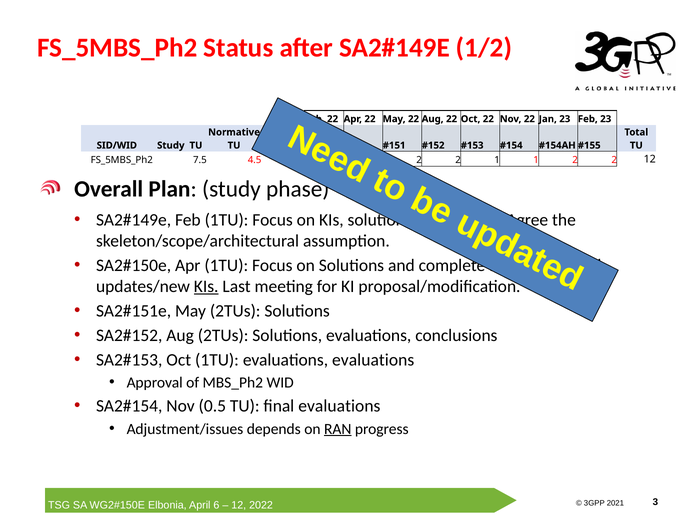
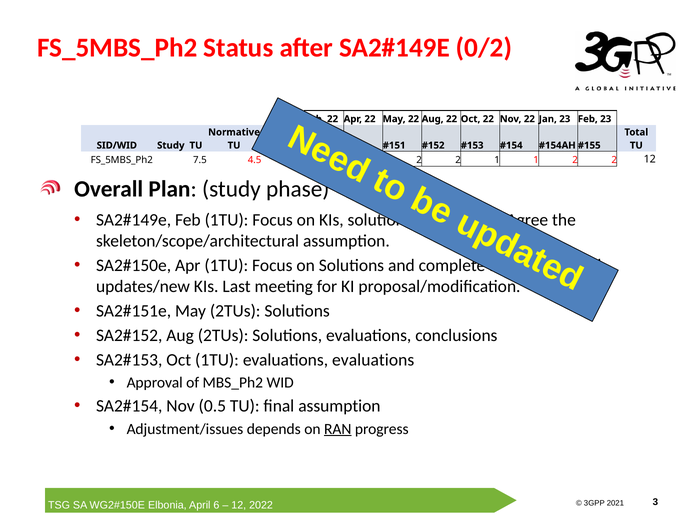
1/2: 1/2 -> 0/2 (484, 48)
KIs underline: present -> none (206, 286)
final evaluations: evaluations -> assumption (339, 405)
